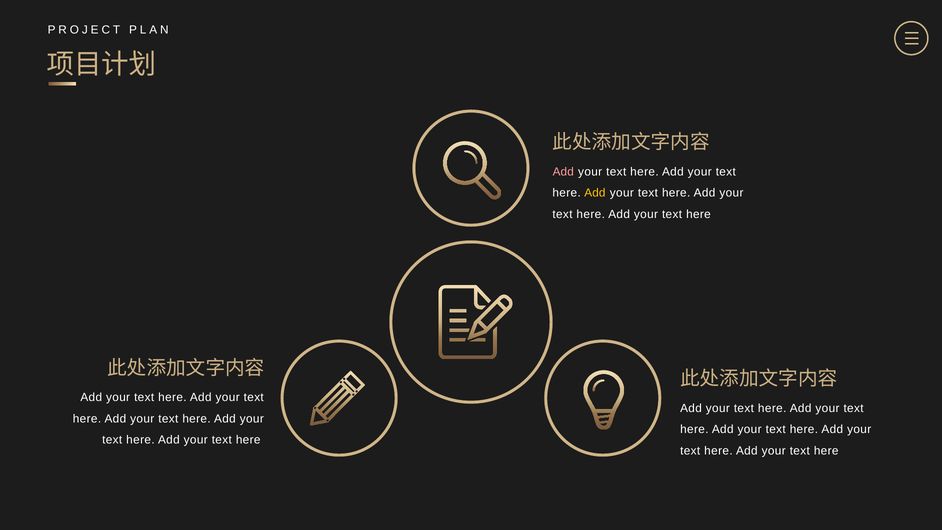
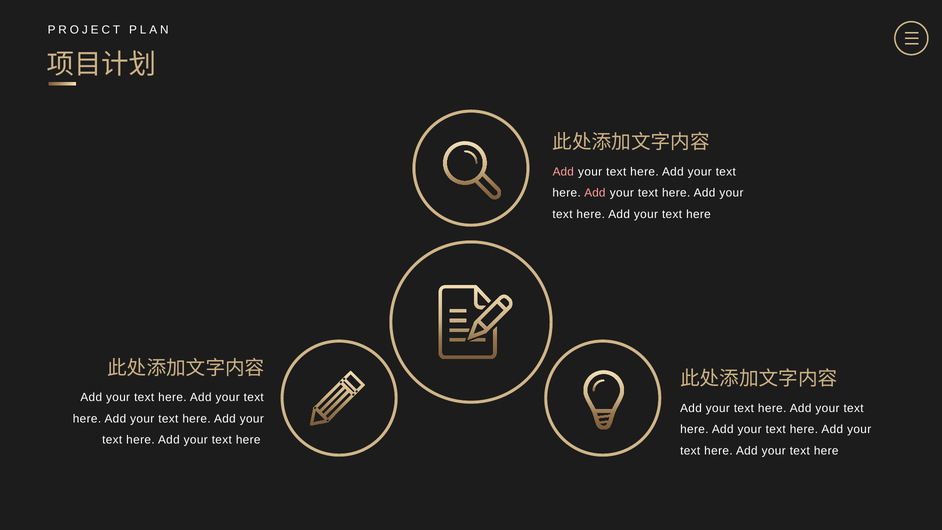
Add colour: yellow -> pink (595, 193)
